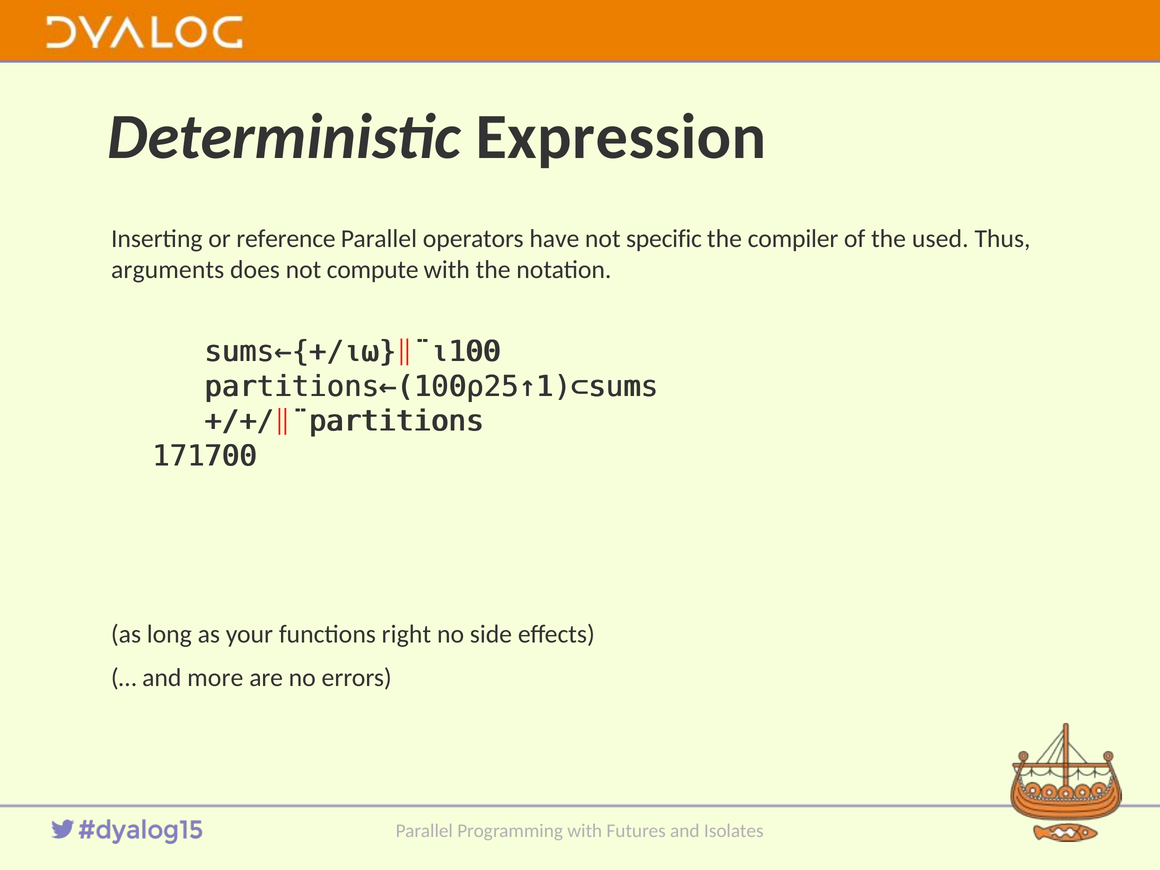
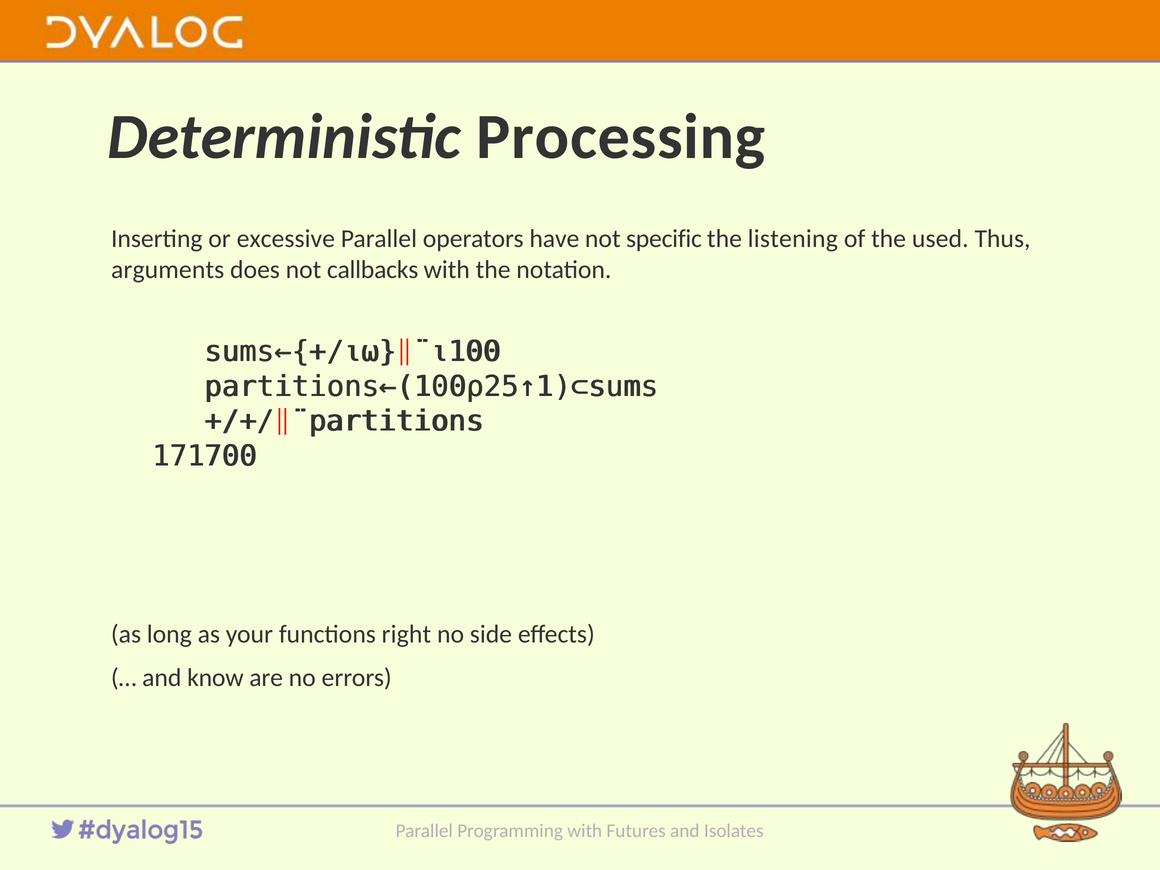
Expression: Expression -> Processing (621, 137)
reference: reference -> excessive (286, 239)
compiler: compiler -> listening (793, 239)
compute: compute -> callbacks (373, 270)
more: more -> know (215, 678)
